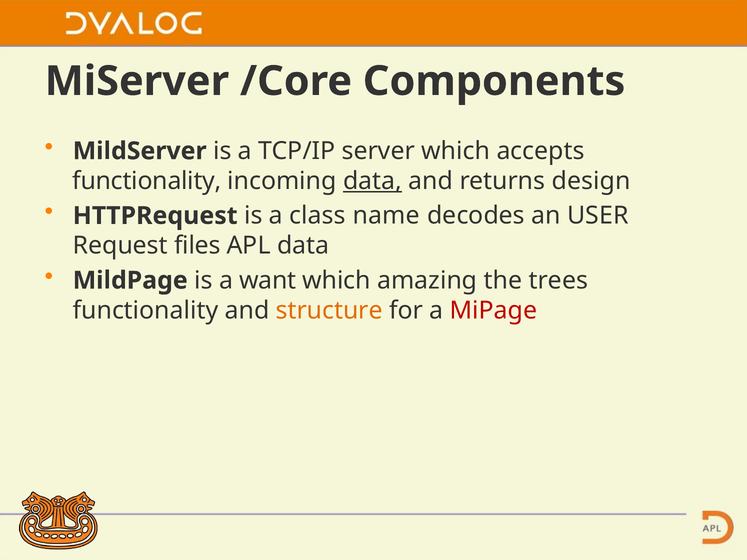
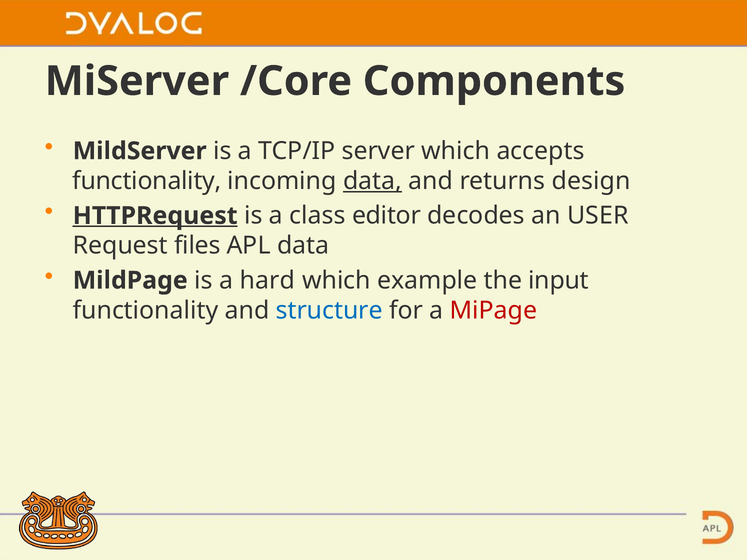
HTTPRequest underline: none -> present (155, 216)
name: name -> editor (387, 216)
want: want -> hard (267, 281)
amazing: amazing -> example (427, 281)
trees: trees -> input (559, 281)
structure colour: orange -> blue (329, 310)
